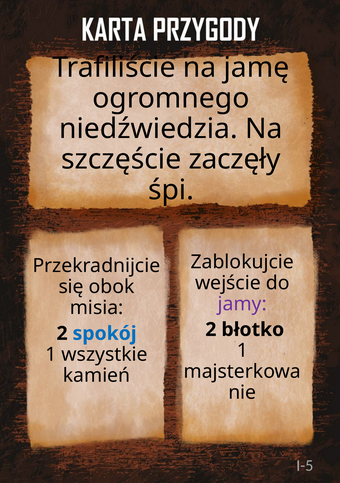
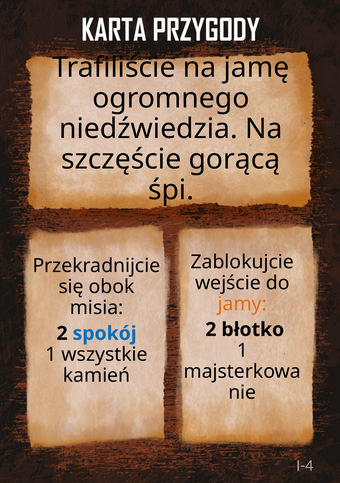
zaczęły: zaczęły -> gorącą (234, 159)
jamy colour: purple -> orange (242, 304)
I-5: I-5 -> I-4 (305, 465)
